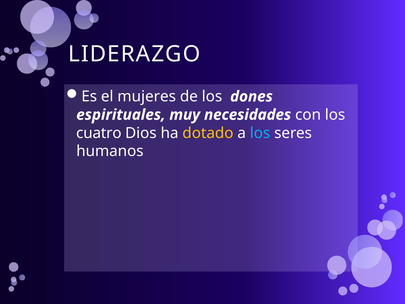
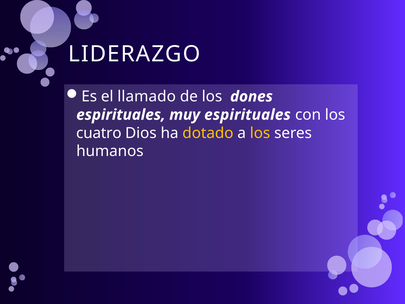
mujeres: mujeres -> llamado (147, 96)
muy necesidades: necesidades -> espirituales (247, 115)
los colour: light blue -> yellow (260, 133)
